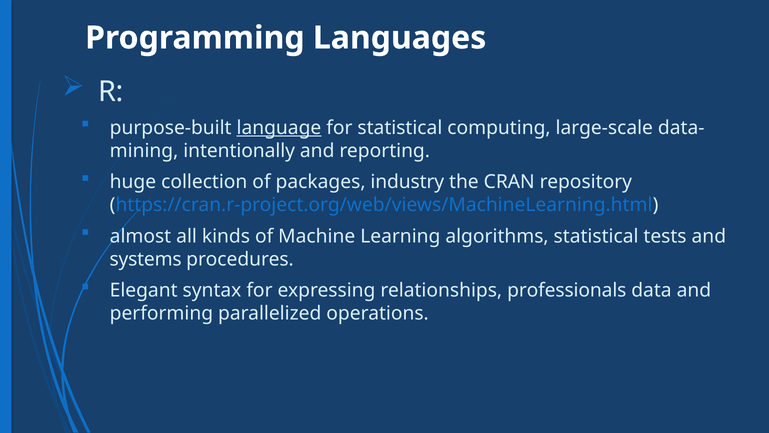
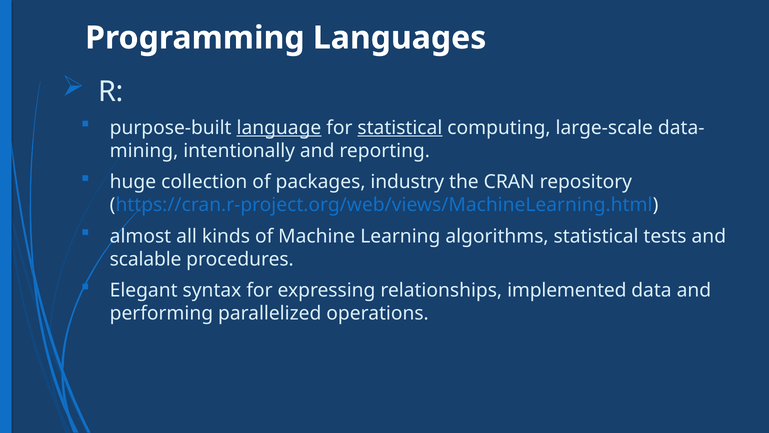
statistical underline: none -> present (400, 128)
systems: systems -> scalable (146, 259)
professionals: professionals -> implemented (567, 290)
